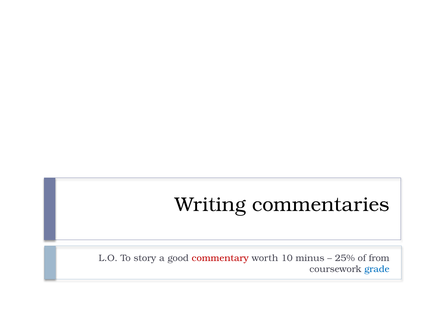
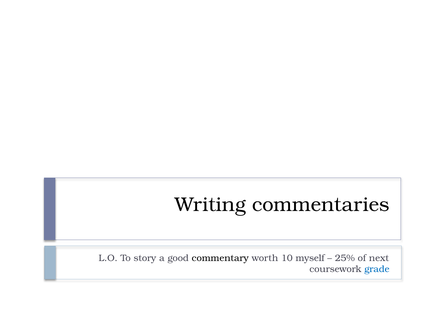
commentary colour: red -> black (220, 258)
minus: minus -> myself (310, 258)
from: from -> next (379, 258)
